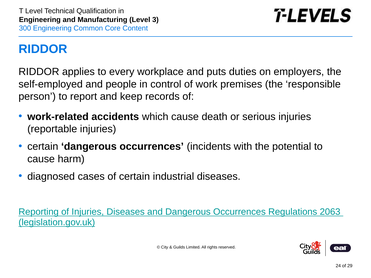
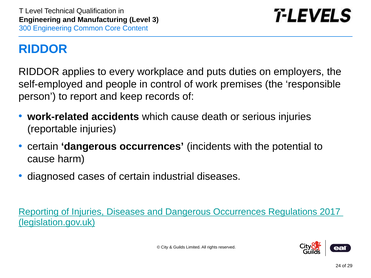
2063: 2063 -> 2017 (330, 212)
